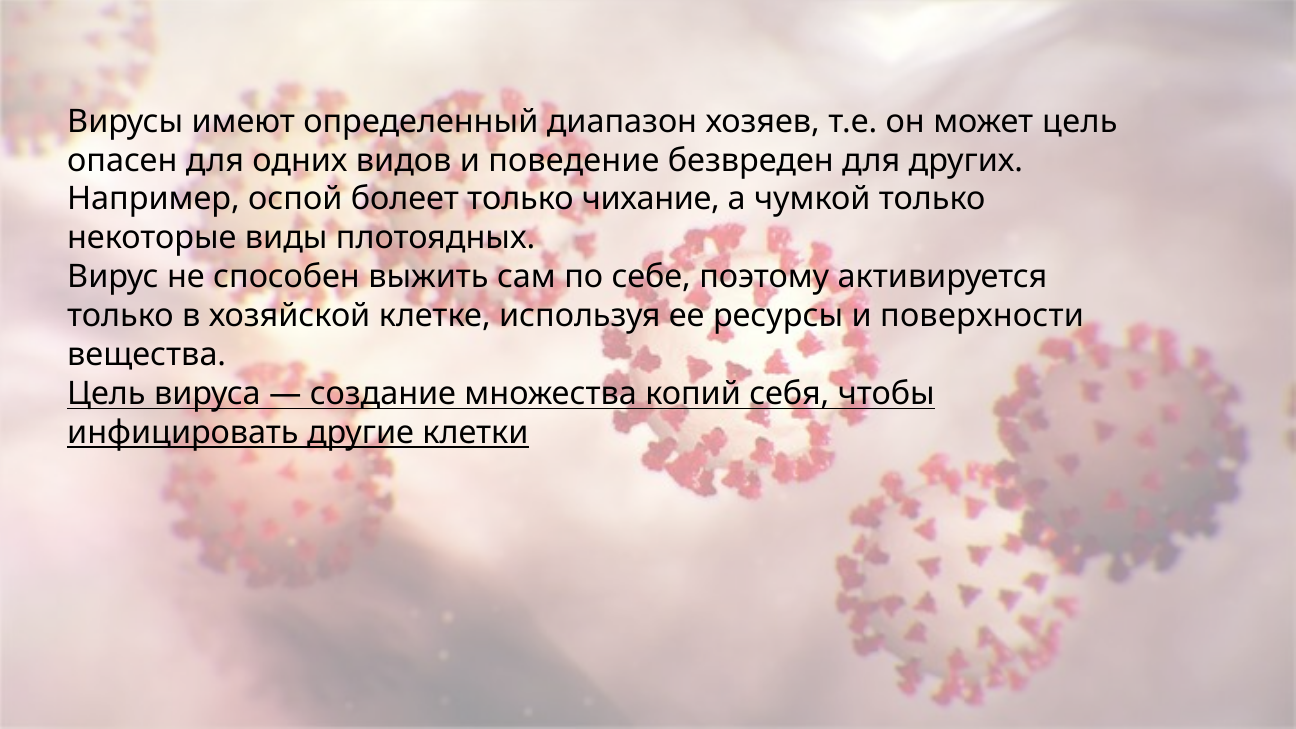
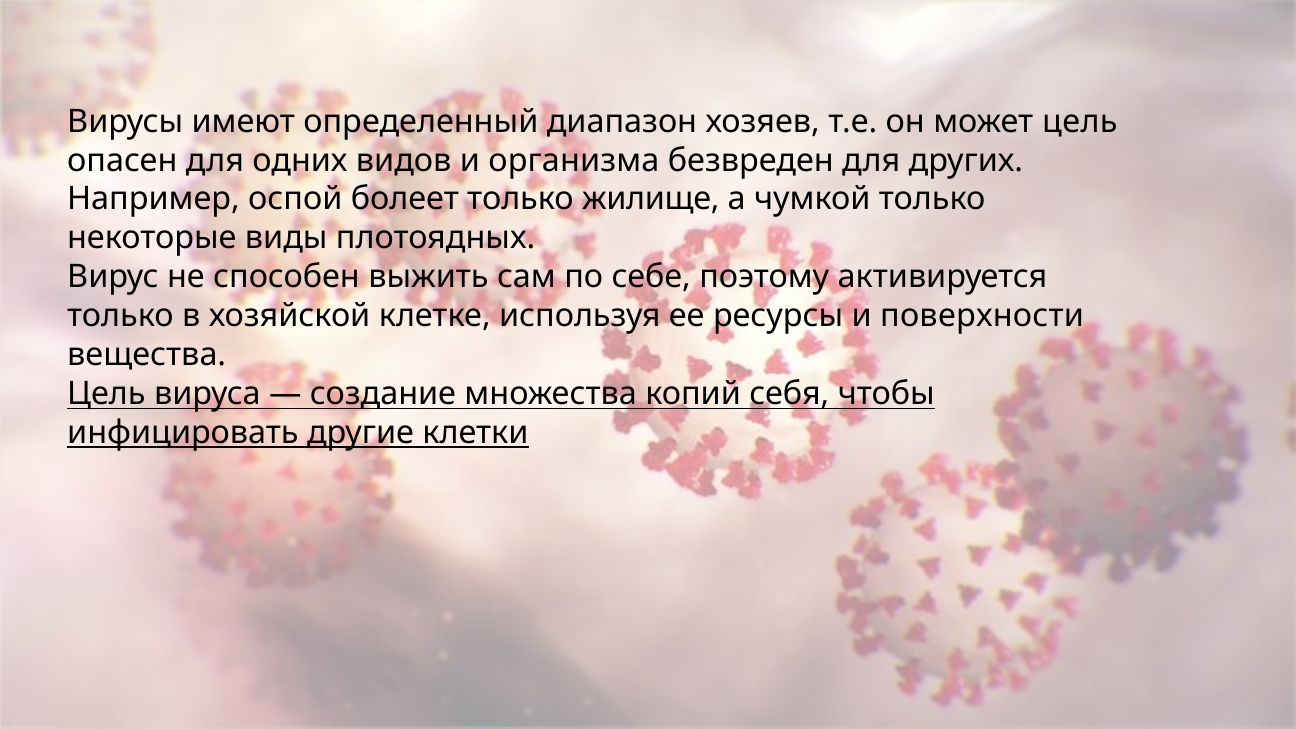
поведение: поведение -> организма (574, 160)
чихание: чихание -> жилище (651, 199)
